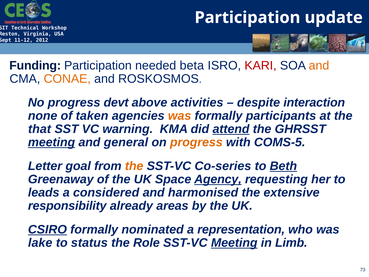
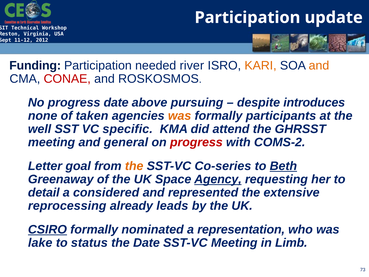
beta: beta -> river (192, 66)
KARI colour: red -> orange (261, 66)
CONAE colour: orange -> red (67, 79)
progress devt: devt -> date (116, 102)
activities: activities -> pursuing (197, 102)
interaction: interaction -> introduces (314, 102)
that: that -> well (40, 129)
warning: warning -> specific (128, 129)
attend underline: present -> none (231, 129)
meeting underline: present -> none (52, 142)
progress colour: orange -> red (196, 142)
COMS-5: COMS-5 -> COMS-2 (280, 142)
leads: leads -> detail (44, 192)
harmonised: harmonised -> represented (203, 192)
responsibility: responsibility -> reprocessing (67, 206)
areas: areas -> leads (172, 206)
the Role: Role -> Date (146, 243)
Meeting underline: present -> none (234, 243)
